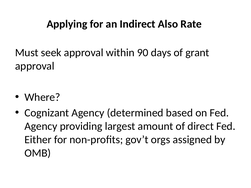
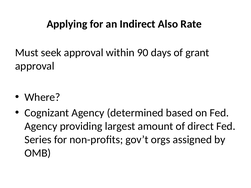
Either: Either -> Series (38, 140)
